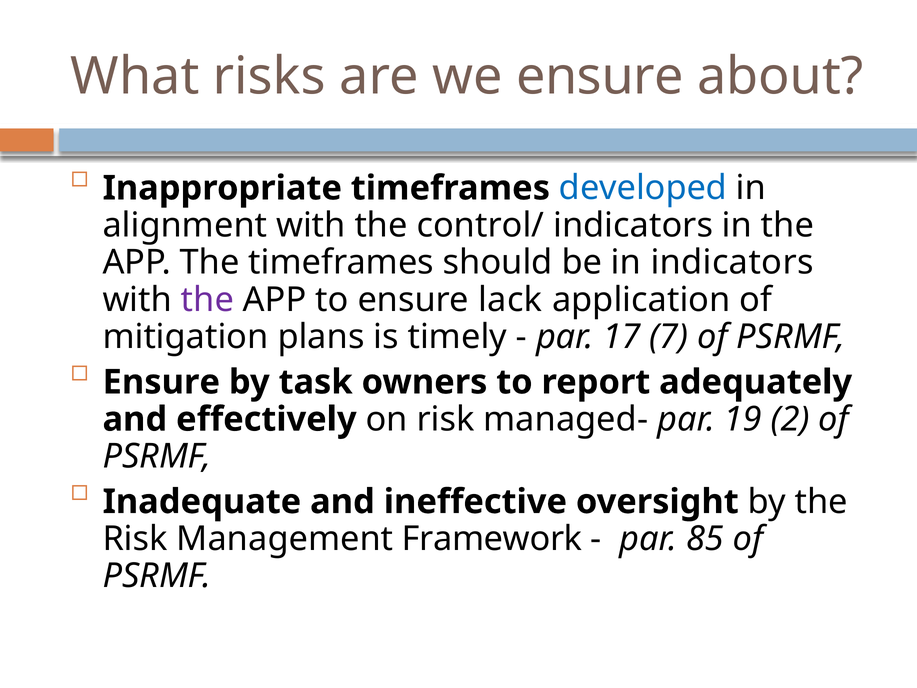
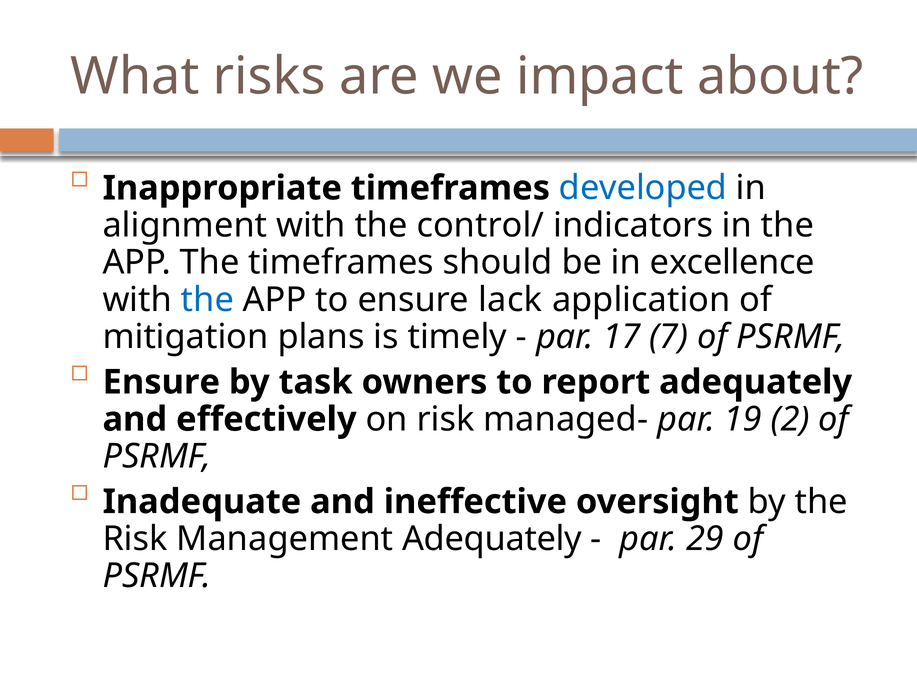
we ensure: ensure -> impact (600, 76)
in indicators: indicators -> excellence (732, 262)
the colour: purple -> blue (207, 300)
Management Framework: Framework -> Adequately (492, 539)
85: 85 -> 29 (705, 539)
